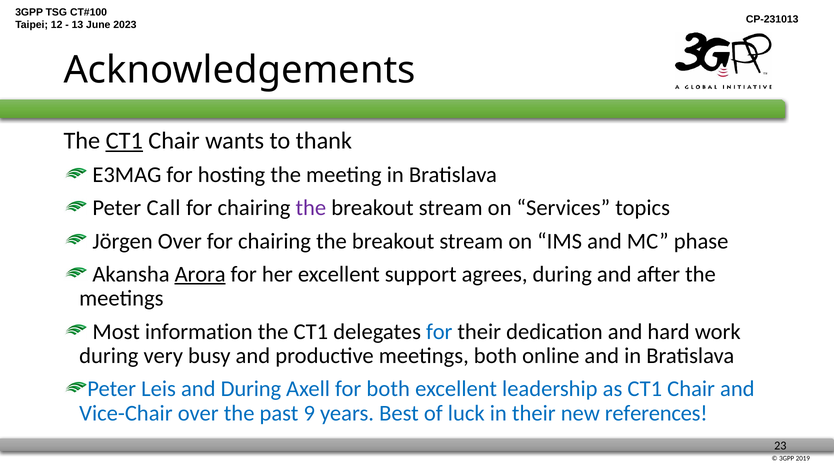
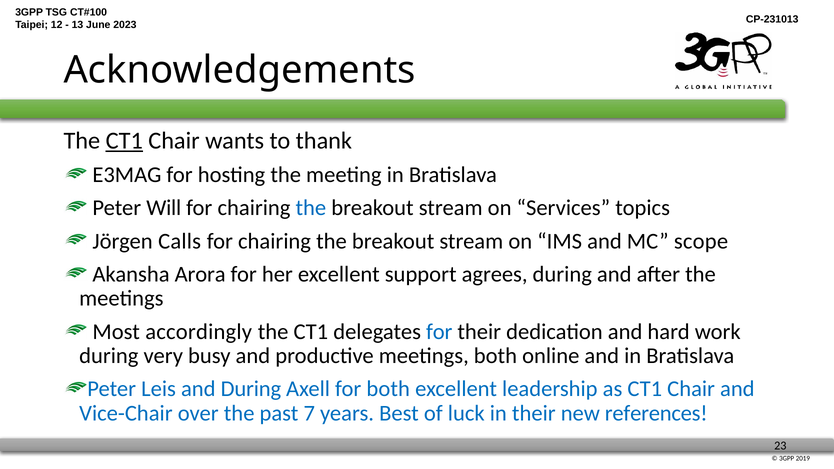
Call: Call -> Will (164, 208)
the colour: purple -> blue (311, 208)
Jörgen Over: Over -> Calls (180, 241)
phase: phase -> scope (701, 241)
Arora underline: present -> none (200, 274)
information: information -> accordingly (199, 332)
9: 9 -> 7 (309, 414)
